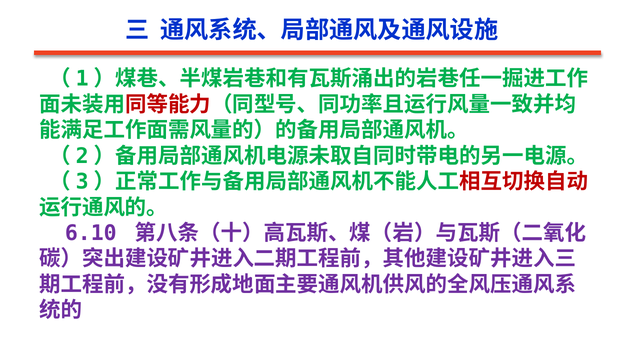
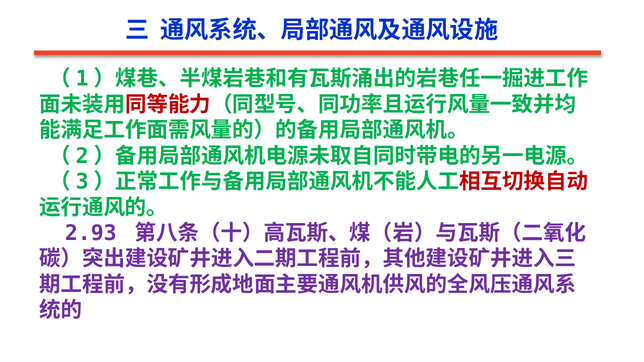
6.10: 6.10 -> 2.93 (91, 233)
